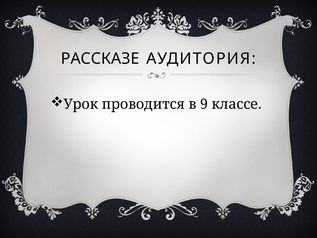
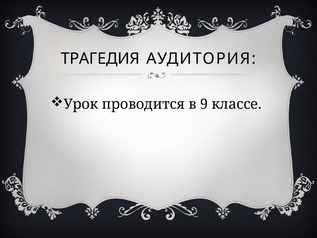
РАССКАЗЕ: РАССКАЗЕ -> ТРАГЕДИЯ (100, 59)
